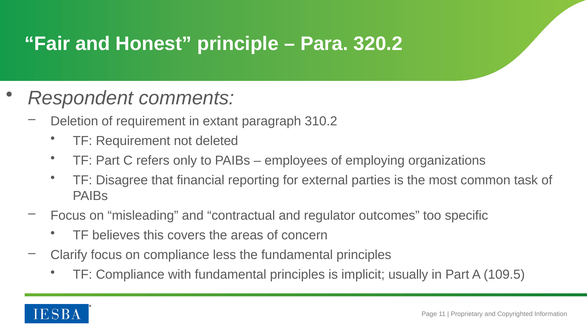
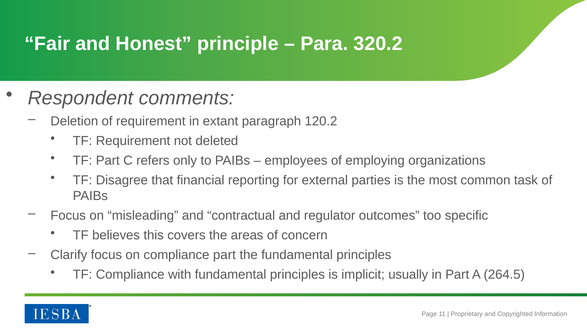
310.2: 310.2 -> 120.2 (321, 121)
compliance less: less -> part (224, 255)
109.5: 109.5 -> 264.5 (504, 275)
